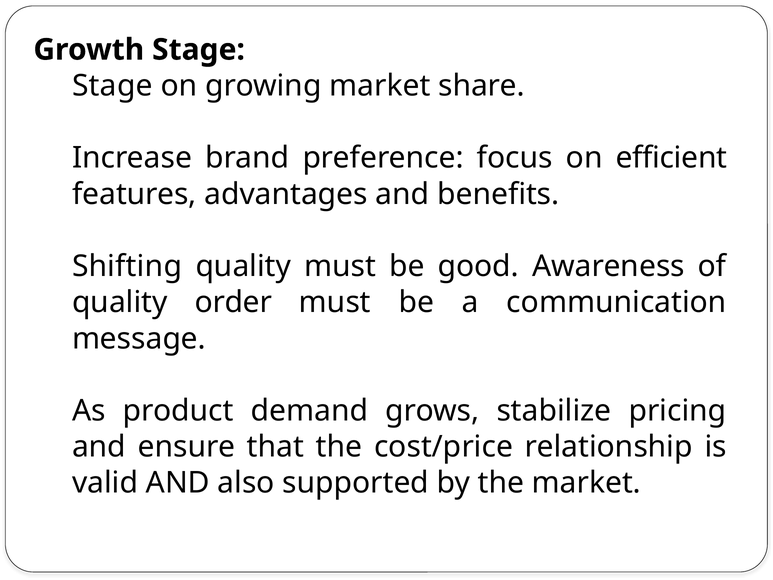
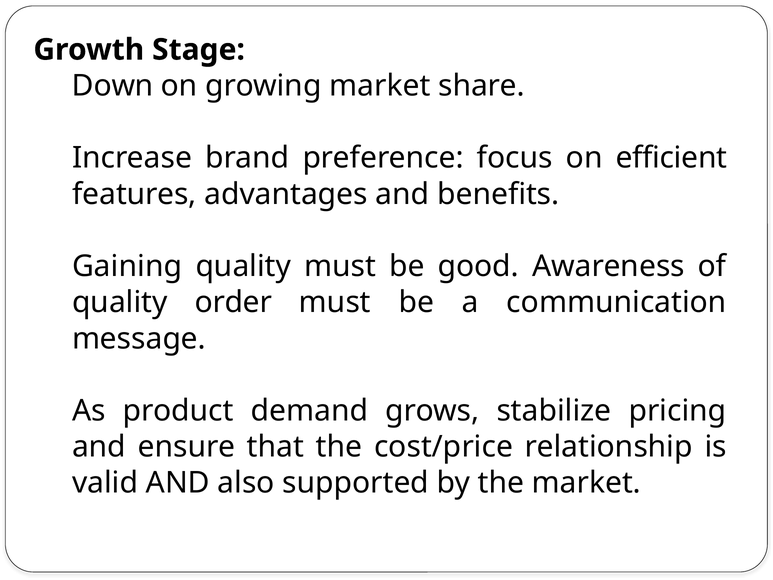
Stage: Stage -> Down (113, 86)
Shifting: Shifting -> Gaining (127, 266)
